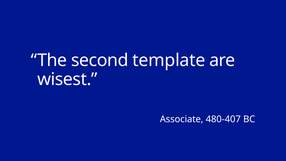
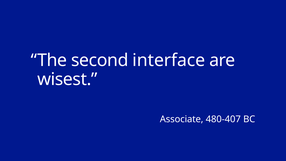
template: template -> interface (169, 60)
